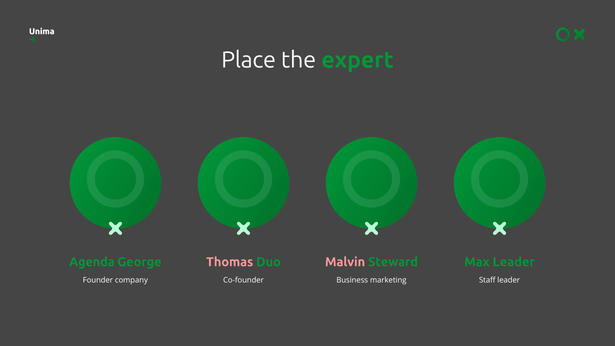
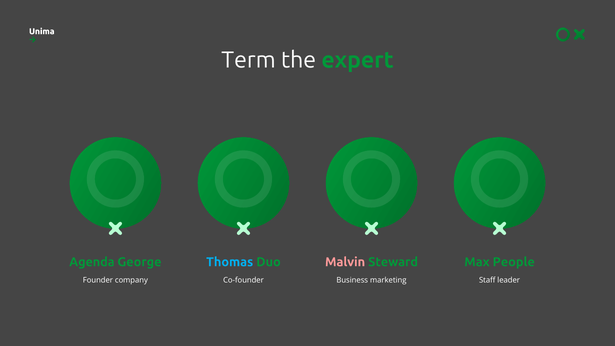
Place: Place -> Term (249, 60)
Thomas colour: pink -> light blue (230, 262)
Max Leader: Leader -> People (514, 262)
